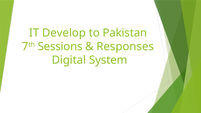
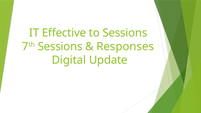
Develop: Develop -> Effective (64, 33)
to Pakistan: Pakistan -> Sessions (125, 33)
System: System -> Update (108, 60)
